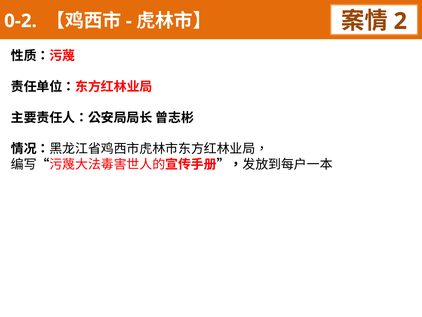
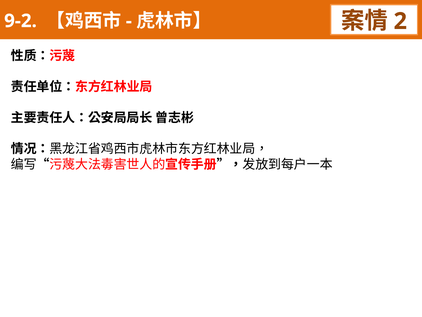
0-2: 0-2 -> 9-2 (20, 21)
